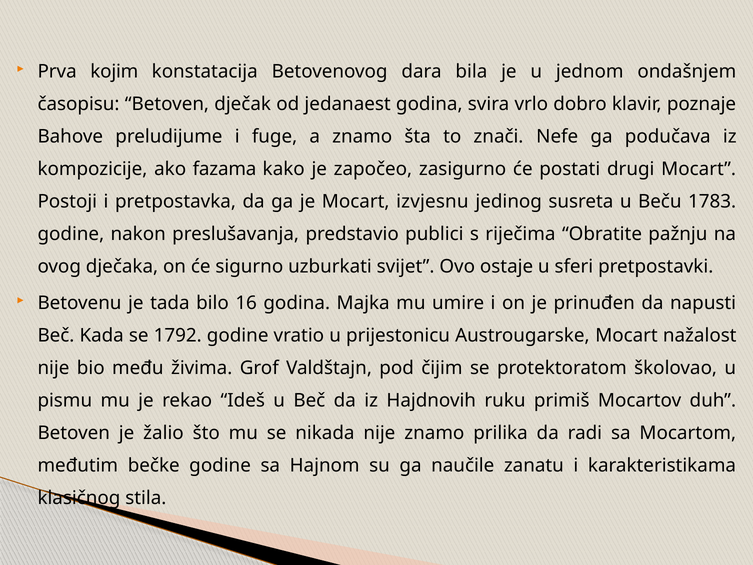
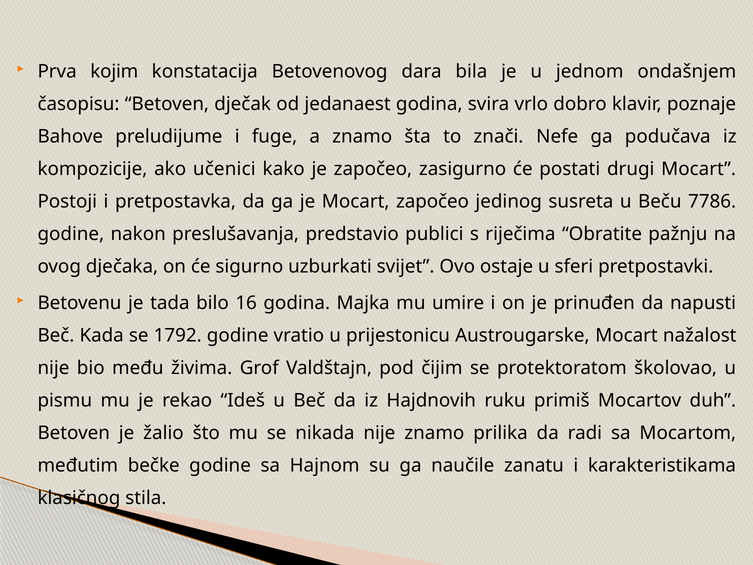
fazama: fazama -> učenici (224, 169)
Mocart izvjesnu: izvjesnu -> započeo (432, 202)
1783: 1783 -> 7786 (712, 202)
